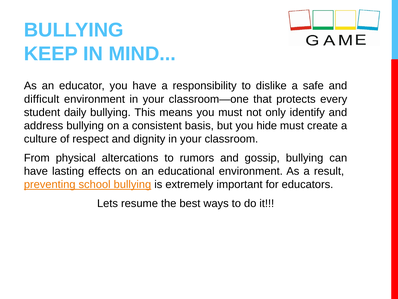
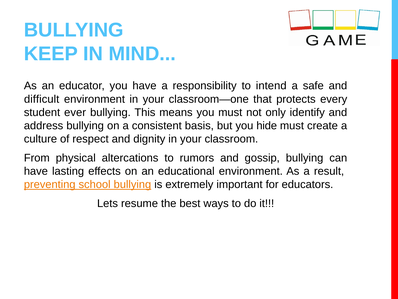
dislike: dislike -> intend (271, 86)
daily: daily -> ever (75, 112)
